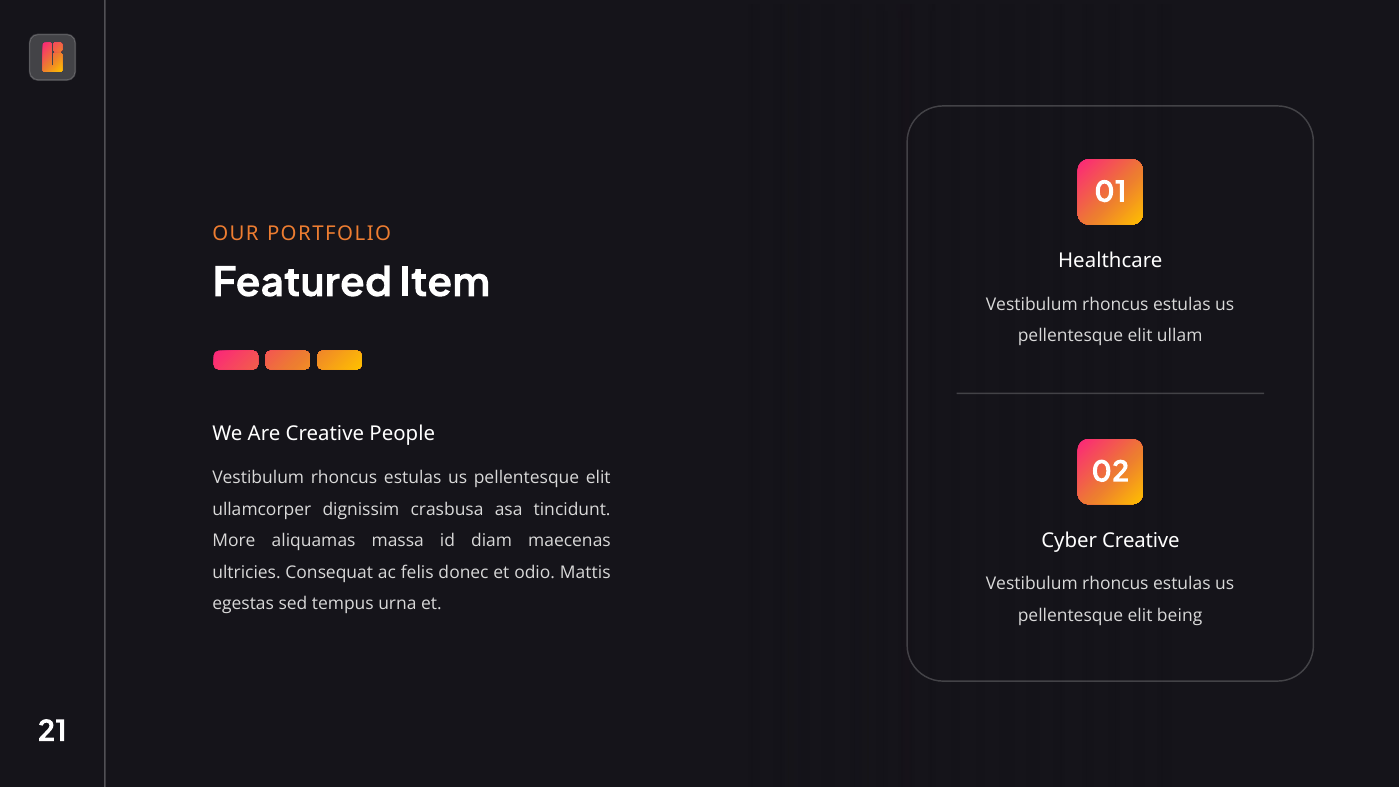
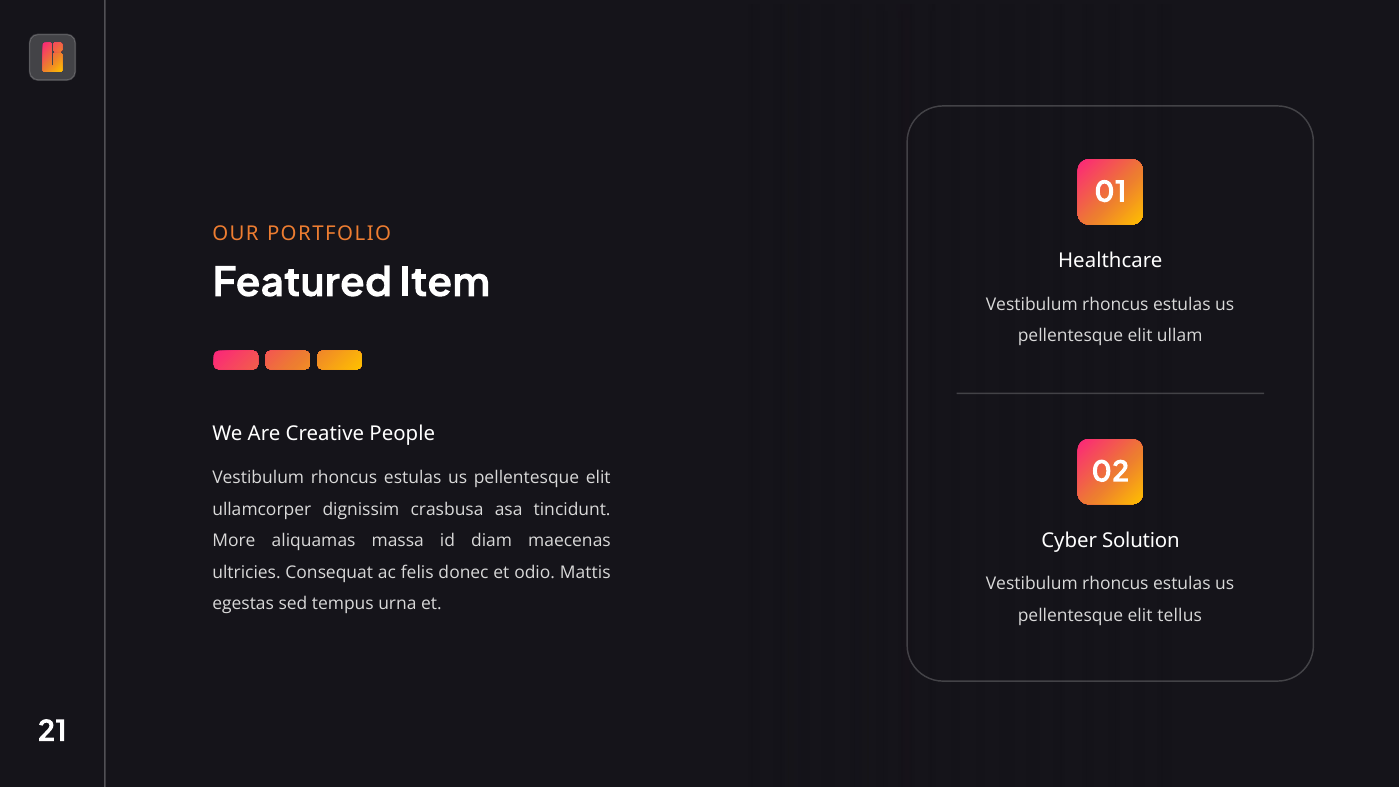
Cyber Creative: Creative -> Solution (1141, 540)
being: being -> tellus (1180, 616)
